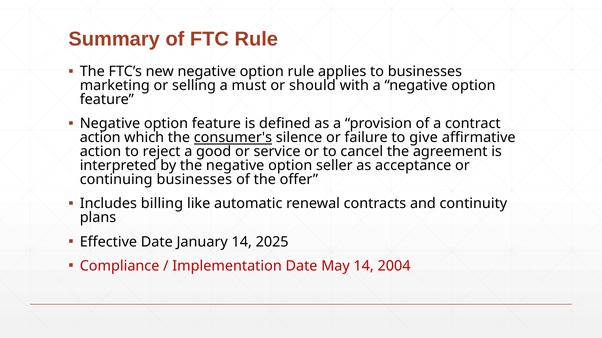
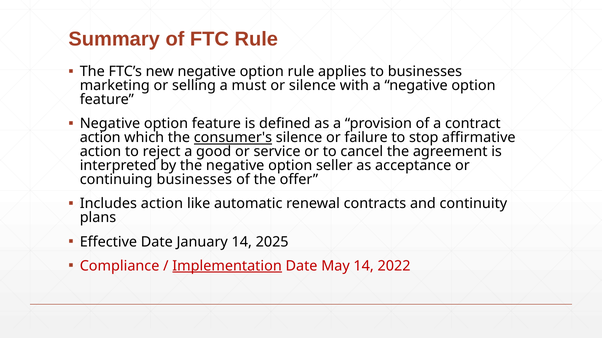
or should: should -> silence (312, 86)
give: give -> stop (424, 138)
Includes billing: billing -> action (162, 204)
Implementation underline: none -> present (227, 266)
2004: 2004 -> 2022 (394, 266)
